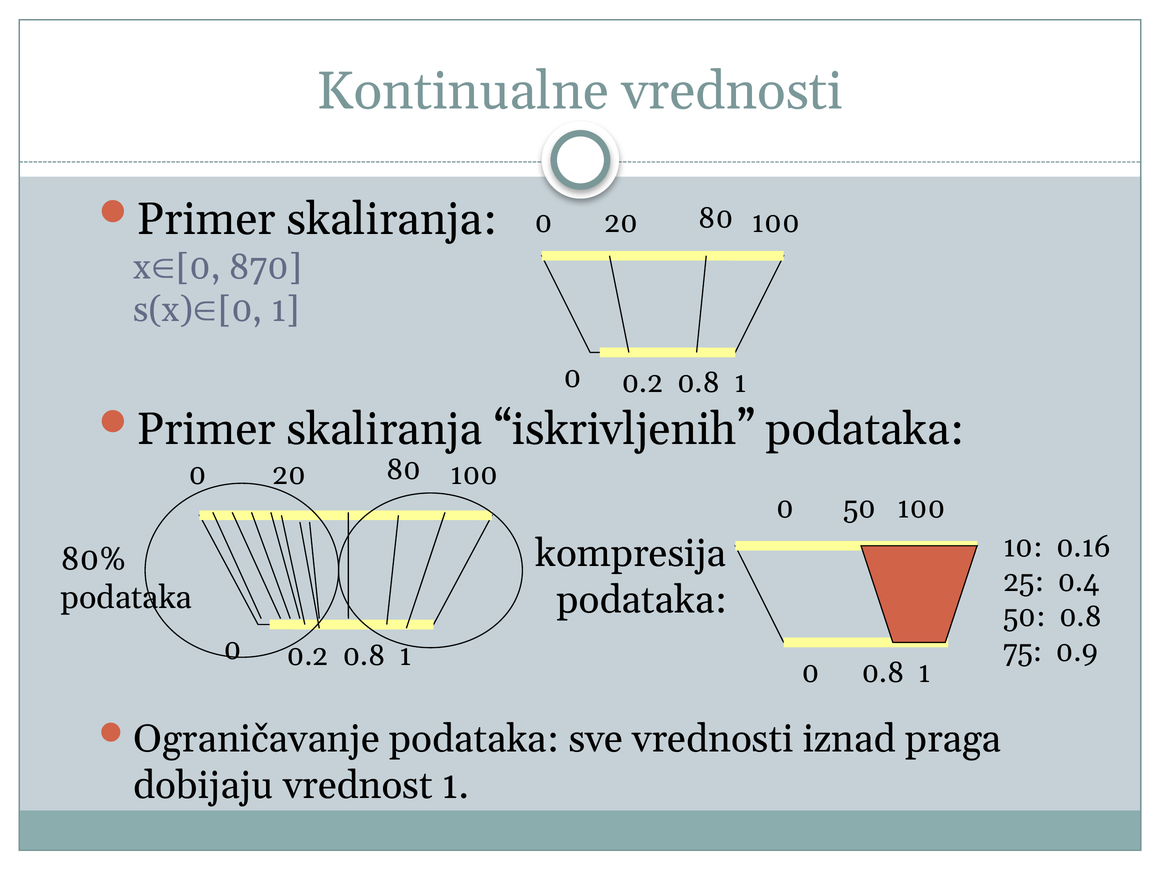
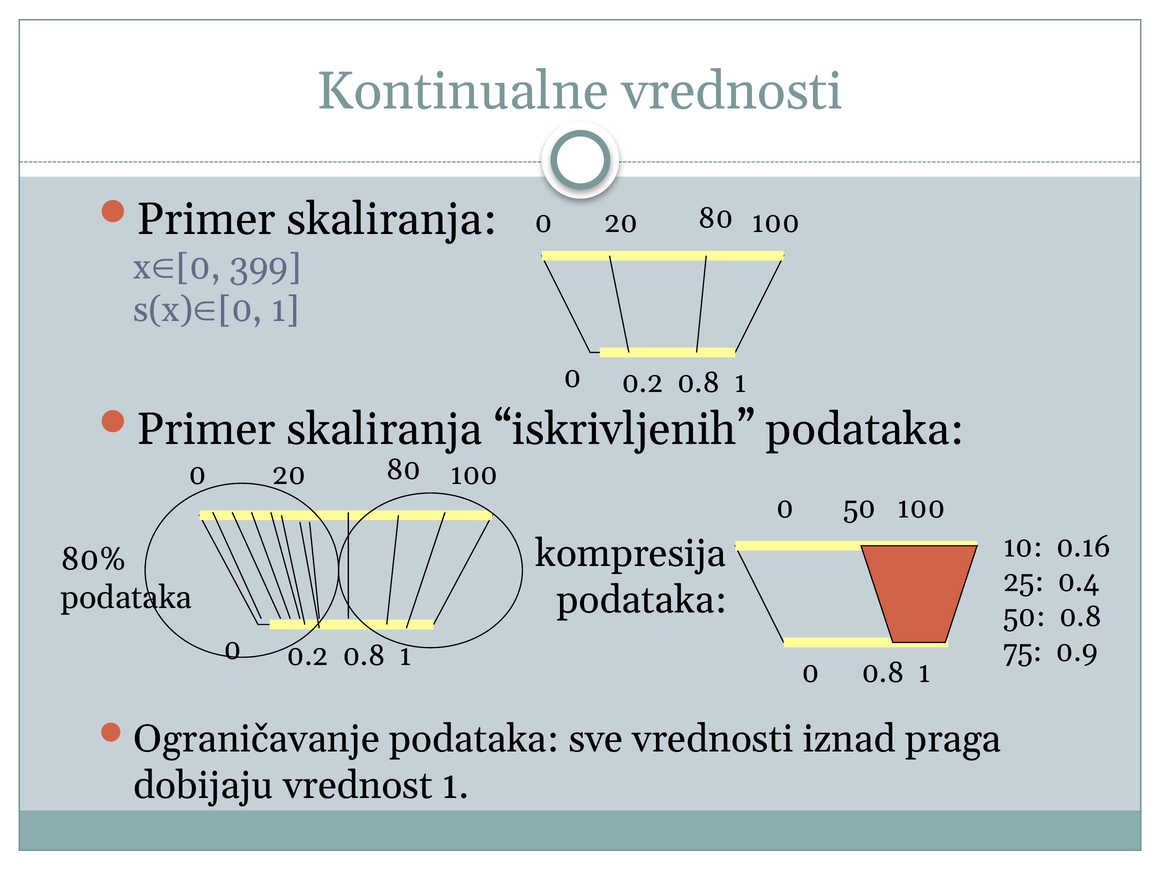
870: 870 -> 399 (265, 267)
